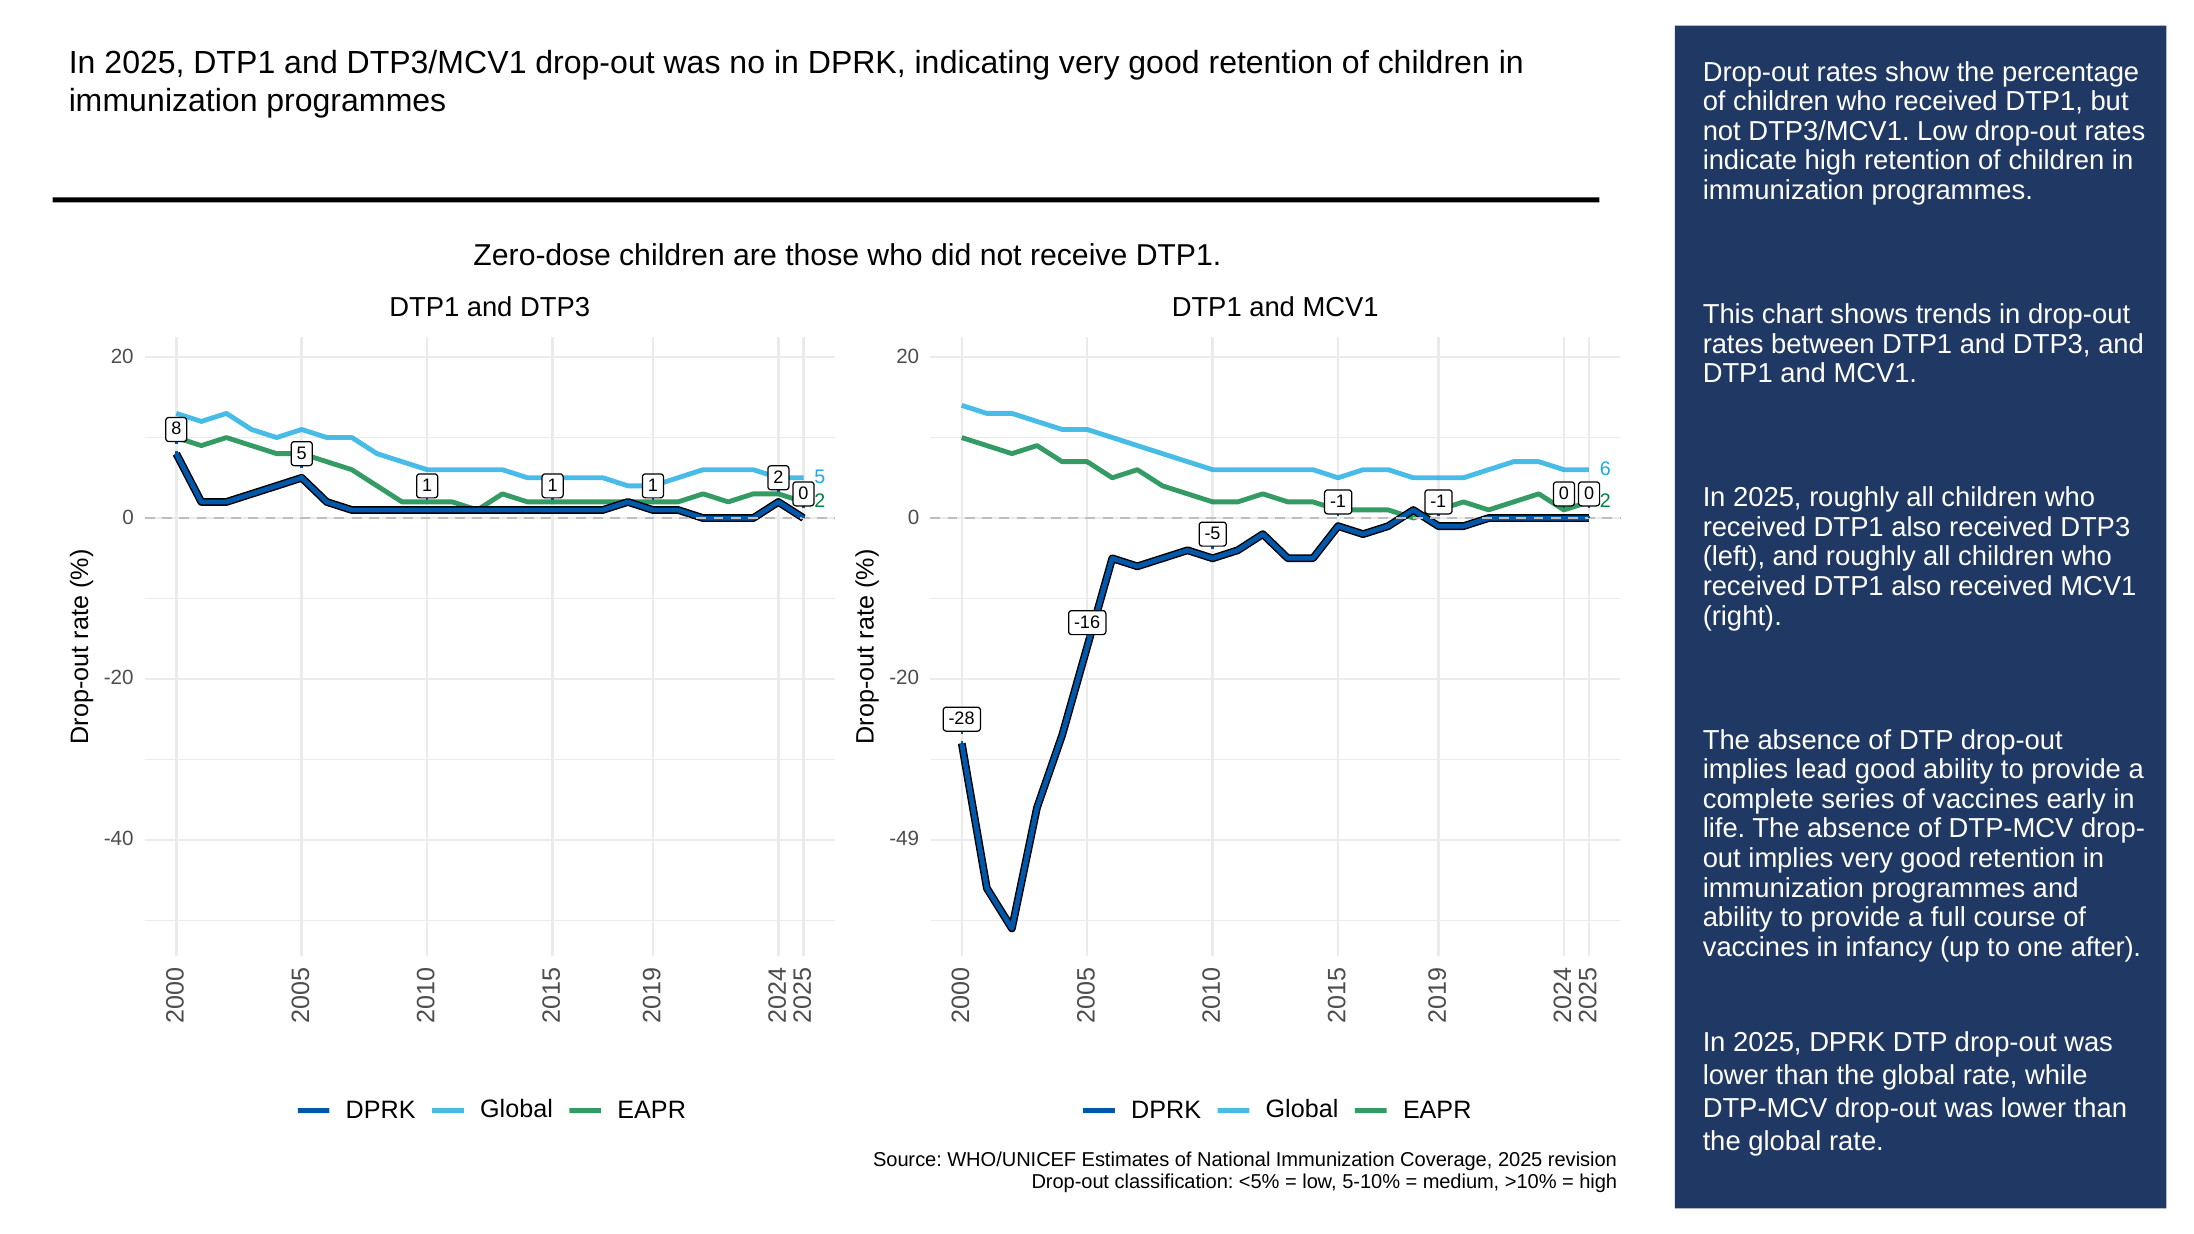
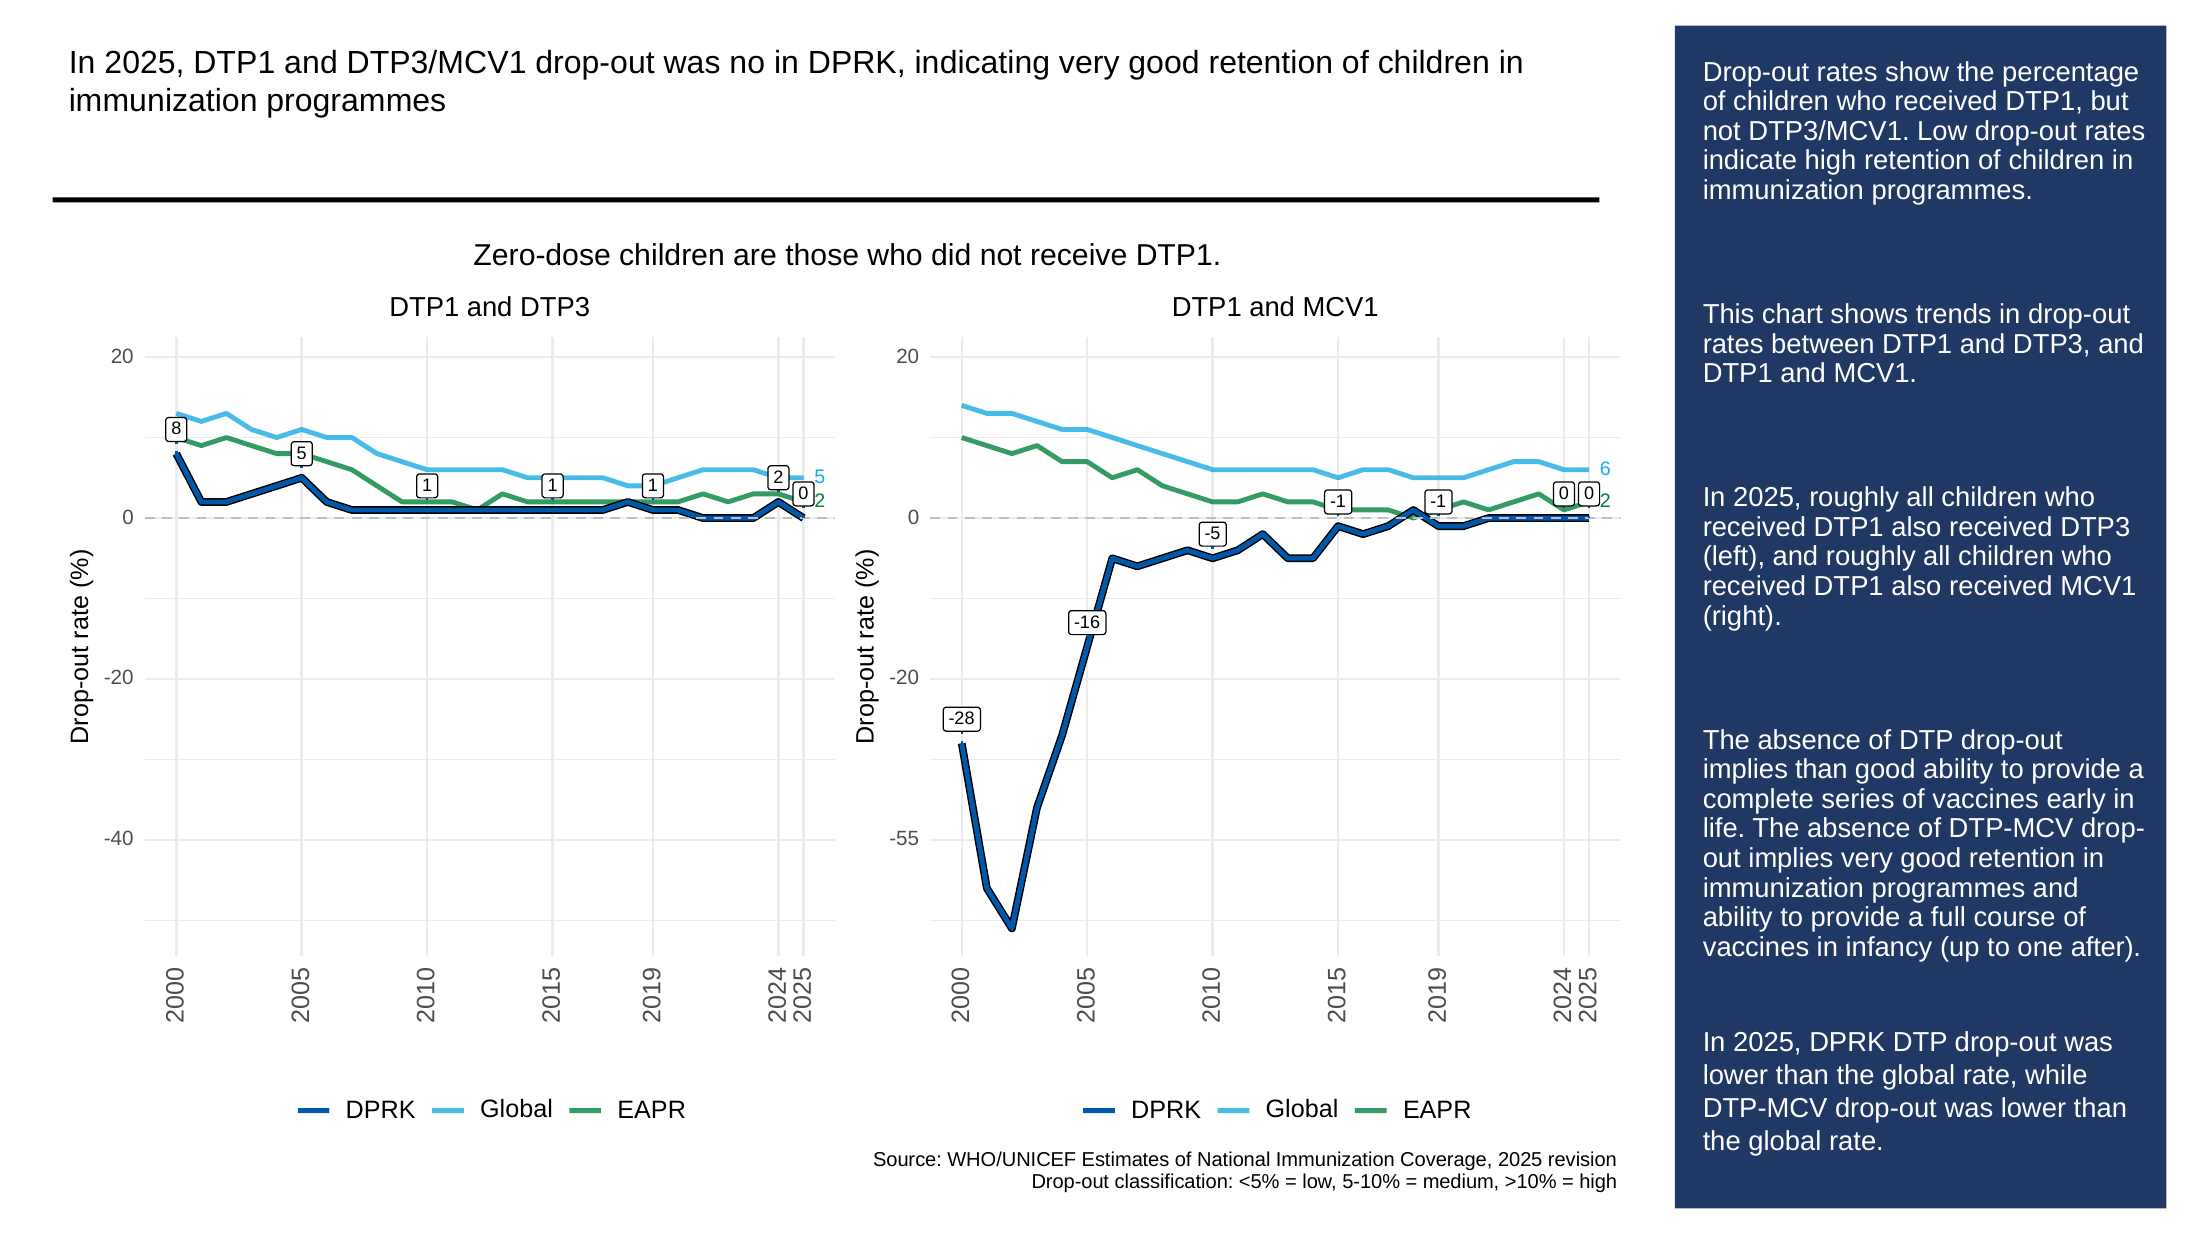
implies lead: lead -> than (1821, 770)
-49: -49 -> -55 (904, 839)
